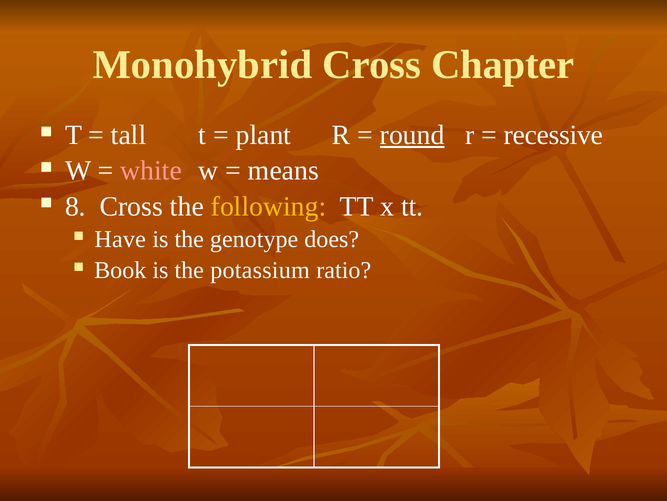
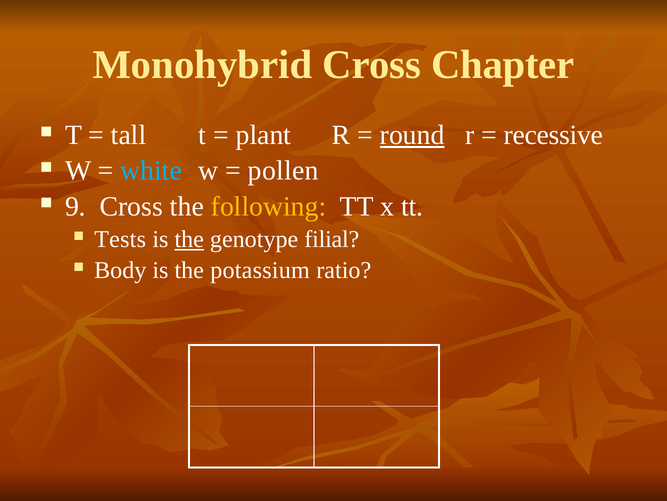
white colour: pink -> light blue (151, 170)
means: means -> pollen (283, 170)
8: 8 -> 9 (75, 206)
Have: Have -> Tests (120, 239)
the underline: none -> present (189, 239)
does: does -> filial (332, 239)
Book: Book -> Body (120, 270)
